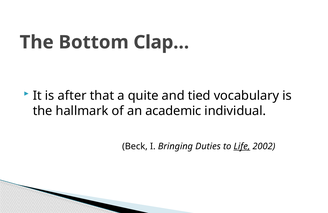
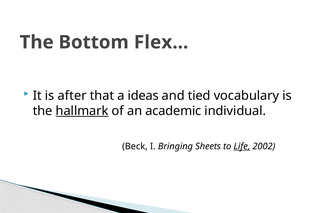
Clap…: Clap… -> Flex… (161, 42)
quite: quite -> ideas (143, 96)
hallmark underline: none -> present (82, 111)
Duties: Duties -> Sheets (208, 146)
